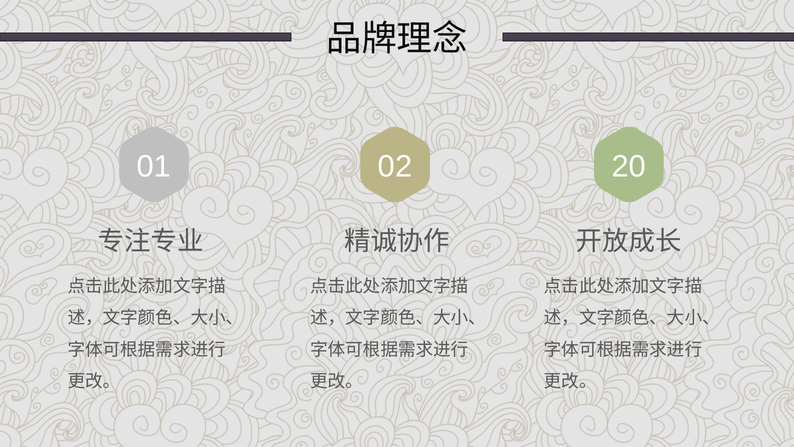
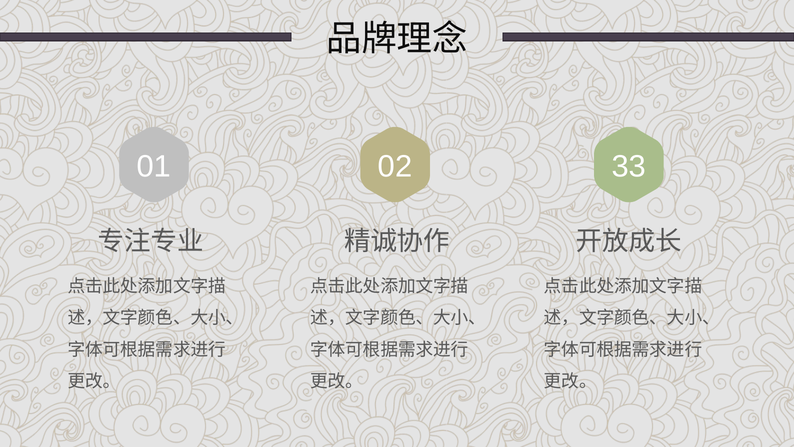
20: 20 -> 33 (629, 167)
